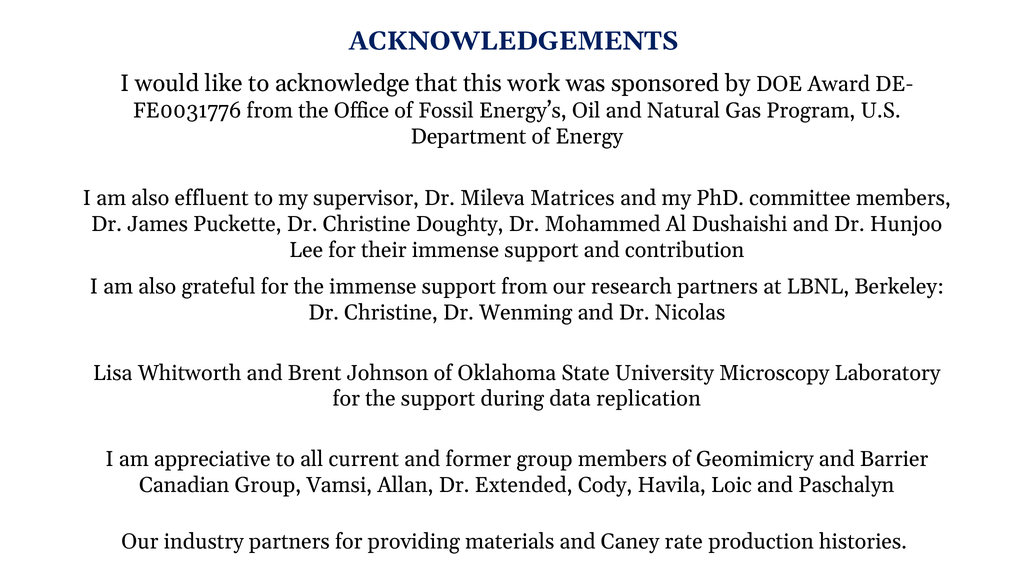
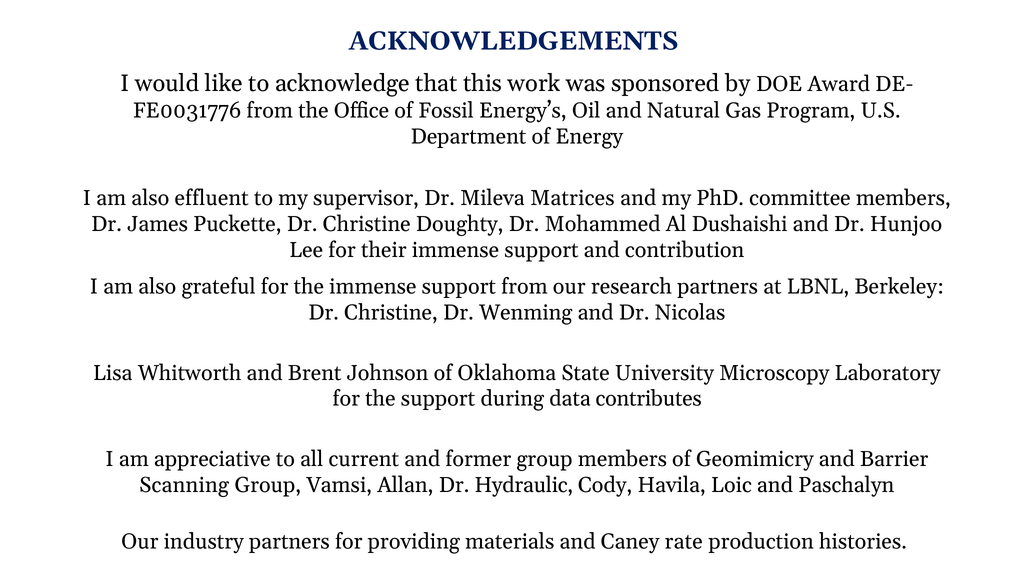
replication: replication -> contributes (649, 399)
Canadian: Canadian -> Scanning (184, 485)
Extended: Extended -> Hydraulic (524, 485)
